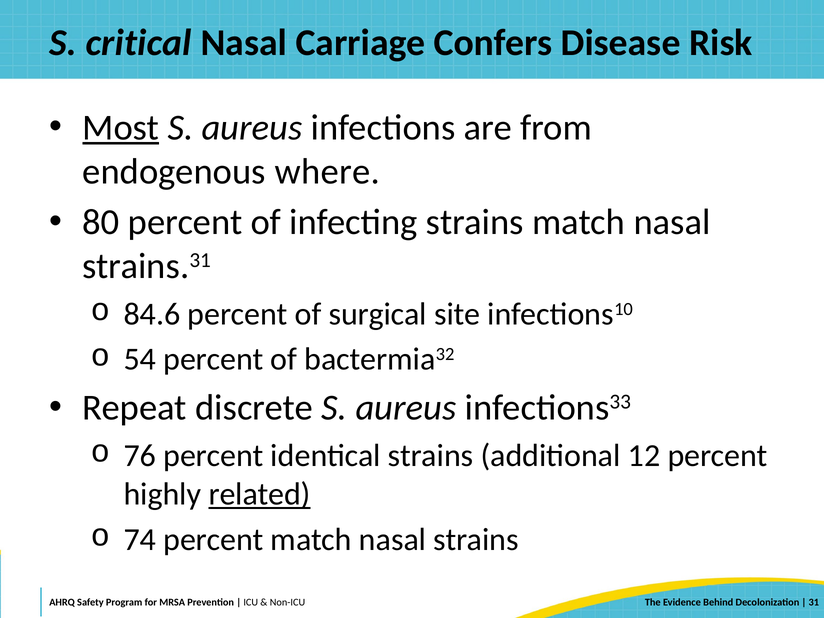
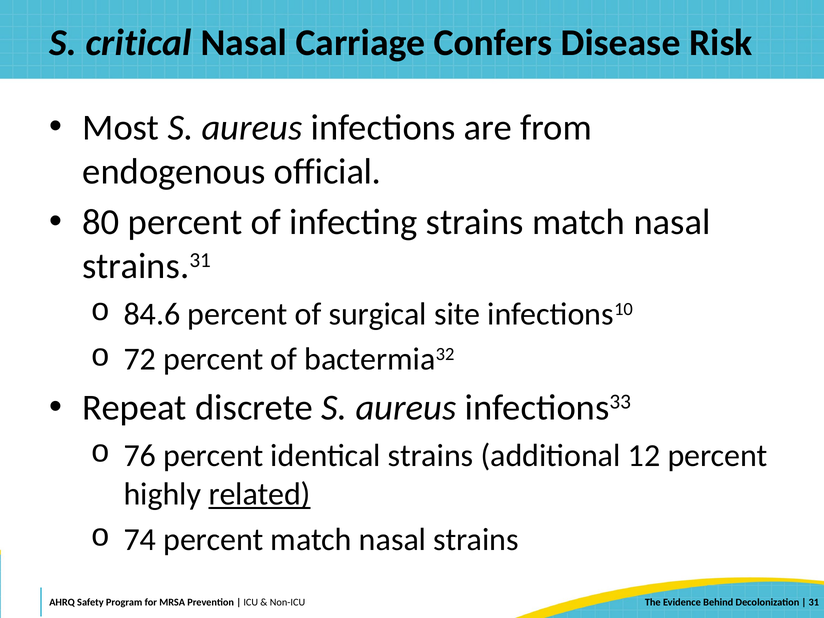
Most underline: present -> none (121, 128)
where: where -> official (328, 171)
54: 54 -> 72 (140, 359)
